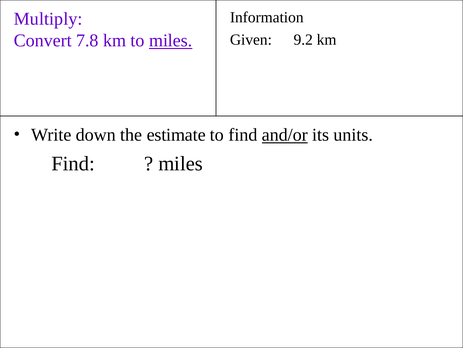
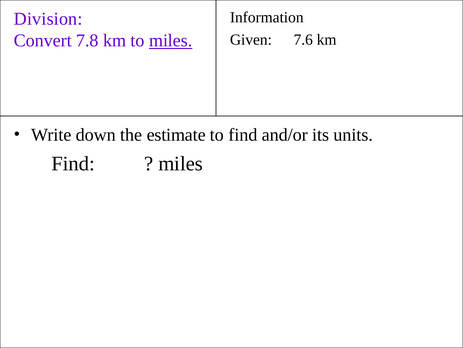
Multiply: Multiply -> Division (48, 19)
9.2: 9.2 -> 7.6 (303, 40)
and/or underline: present -> none (285, 135)
